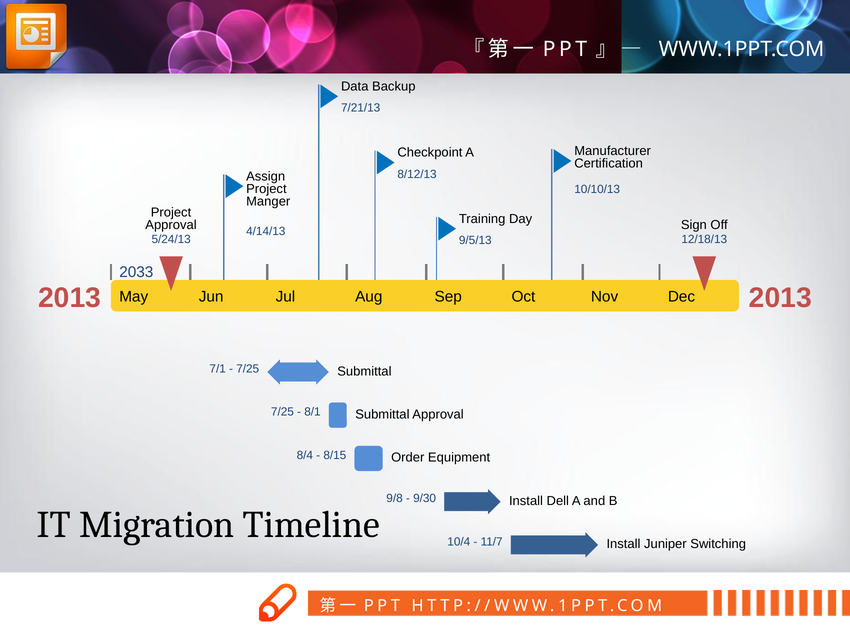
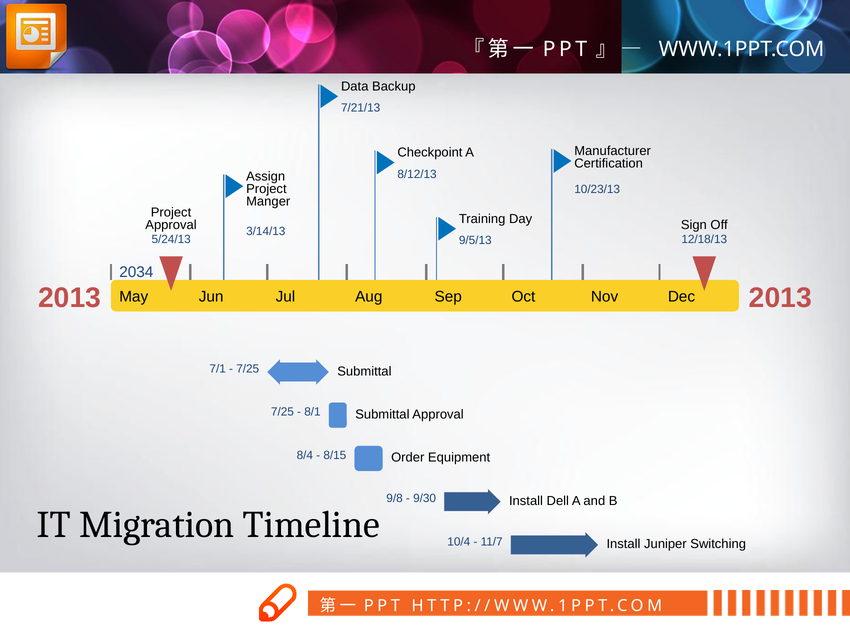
10/10/13: 10/10/13 -> 10/23/13 (597, 189)
4/14/13: 4/14/13 -> 3/14/13 (266, 231)
2033: 2033 -> 2034 (136, 272)
